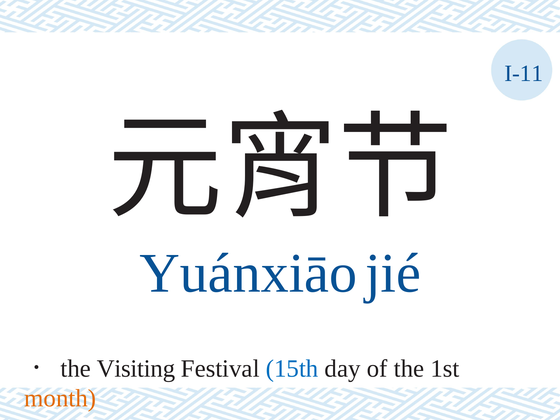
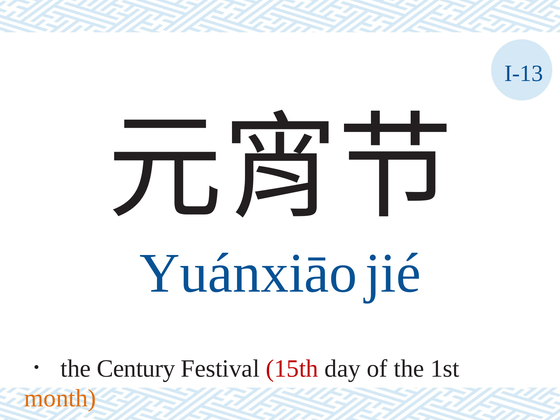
I-11: I-11 -> I-13 (524, 73)
Visiting: Visiting -> Century (136, 368)
15th colour: blue -> red (292, 368)
